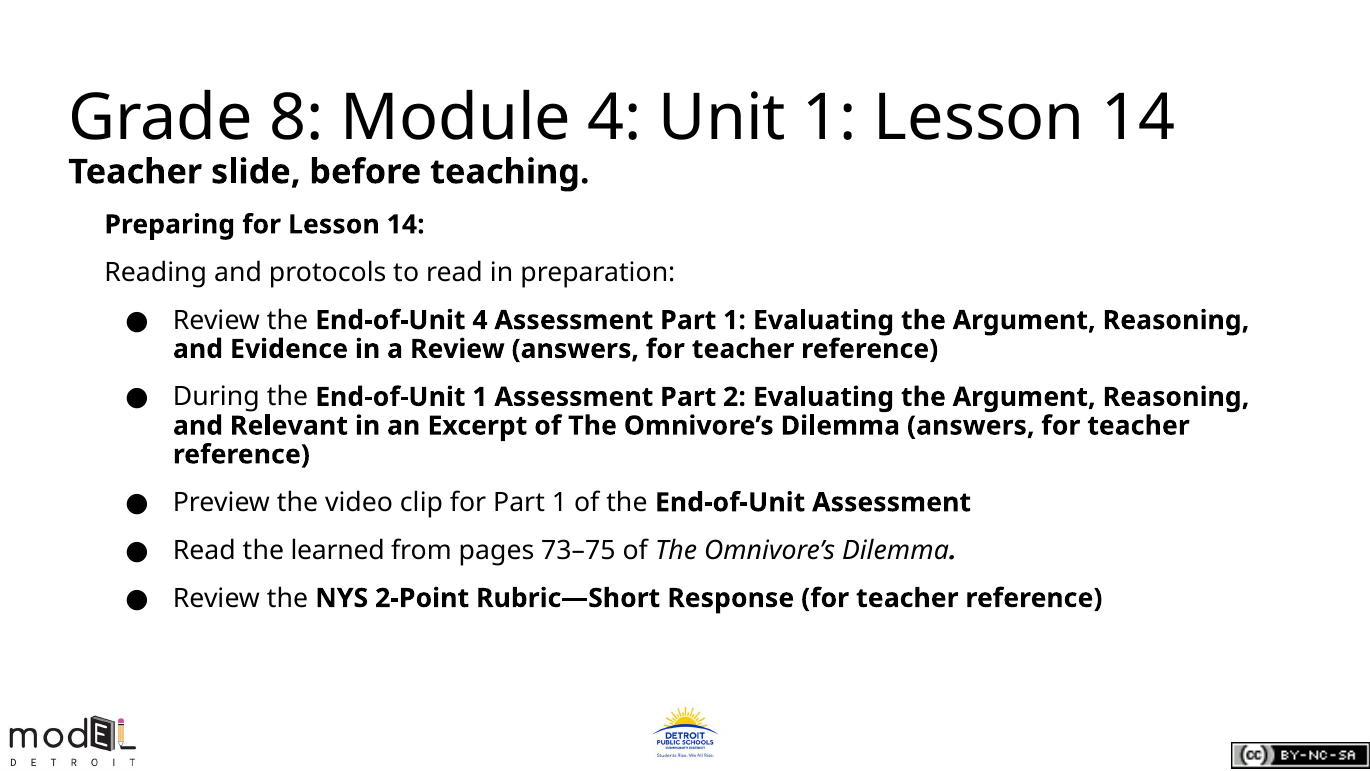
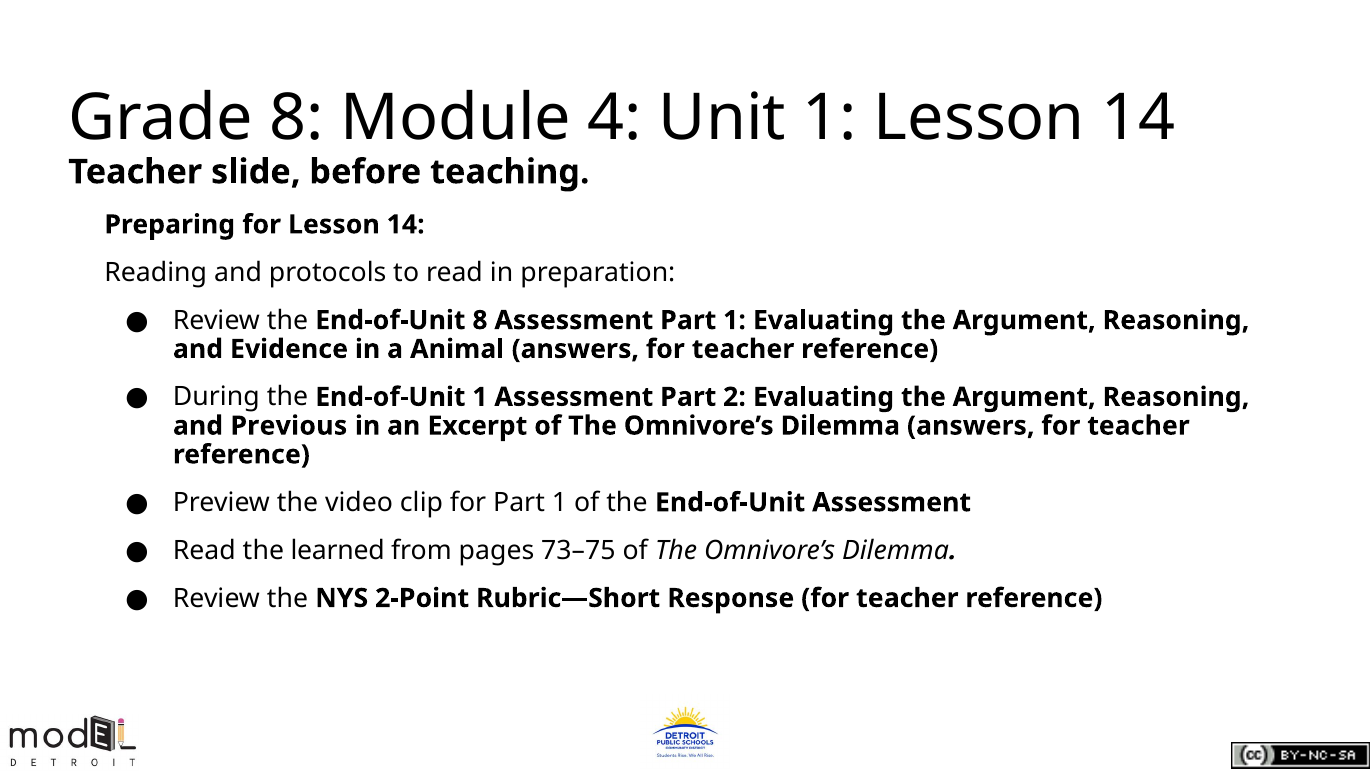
End-of-Unit 4: 4 -> 8 (480, 320)
a Review: Review -> Animal (457, 349)
Relevant: Relevant -> Previous (289, 426)
